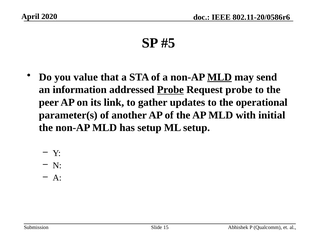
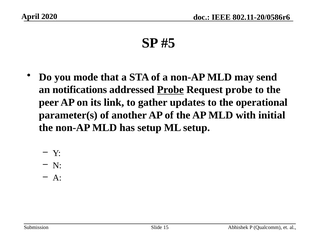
value: value -> mode (86, 77)
MLD underline: present -> none (220, 77)
information: information -> notifications (80, 90)
